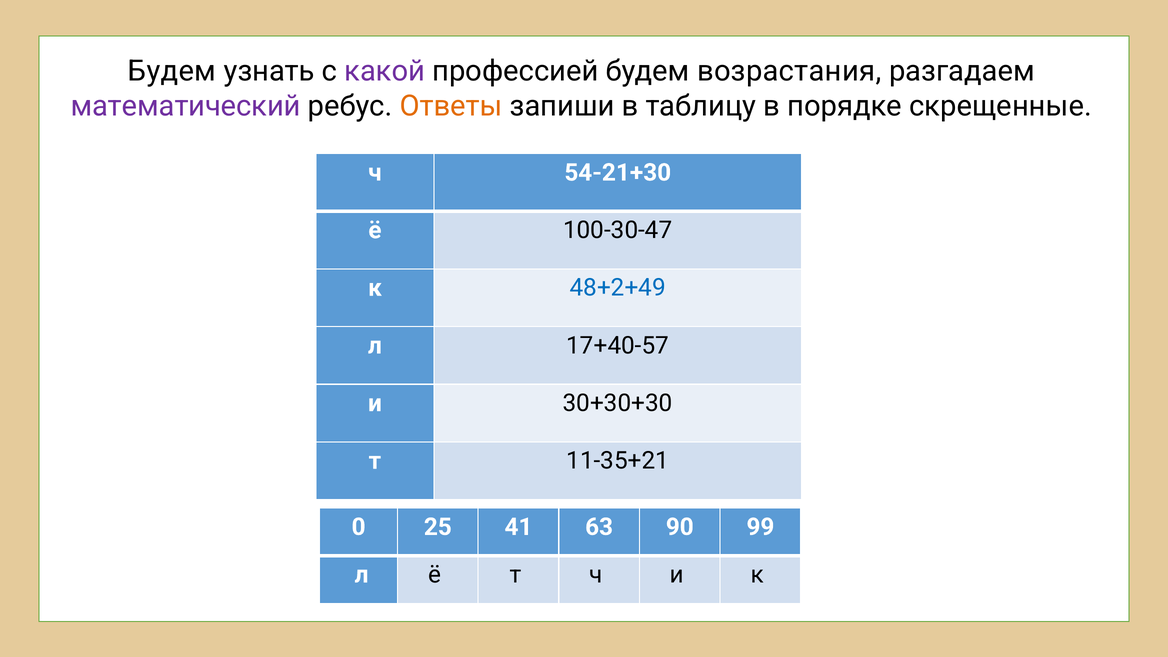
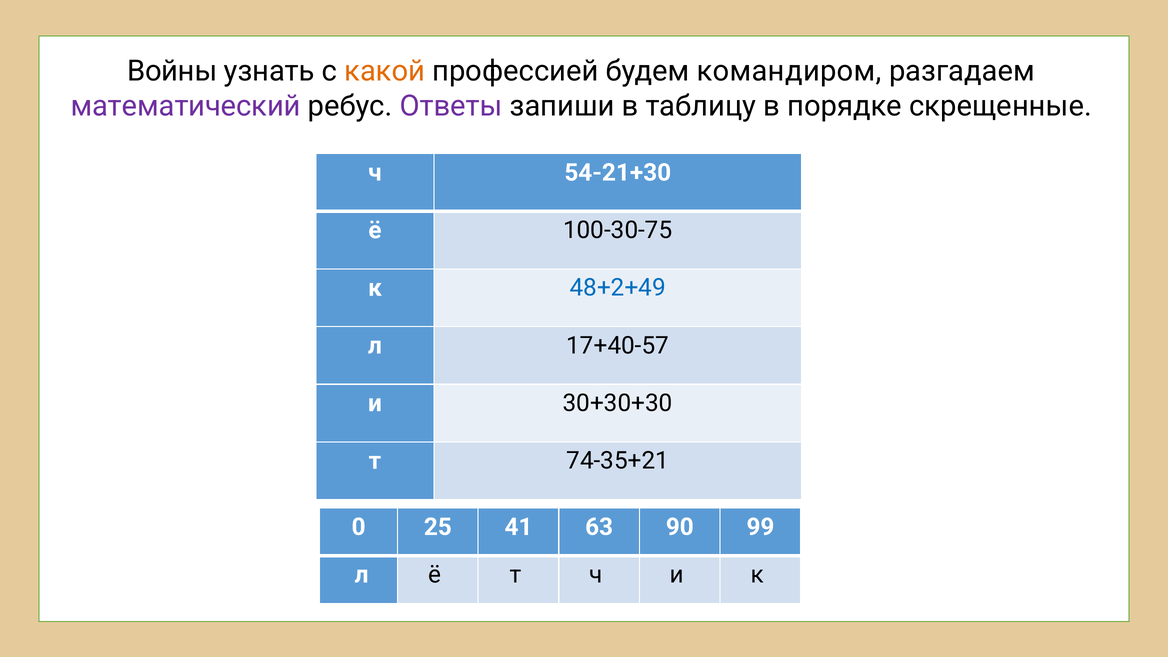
Будем: Будем -> Войны (172, 71)
какой colour: purple -> orange (385, 71)
возрастания: возрастания -> командиром (789, 71)
Ответы colour: orange -> purple (451, 106)
100-30-47: 100-30-47 -> 100-30-75 (618, 230)
11-35+21: 11-35+21 -> 74-35+21 (618, 461)
